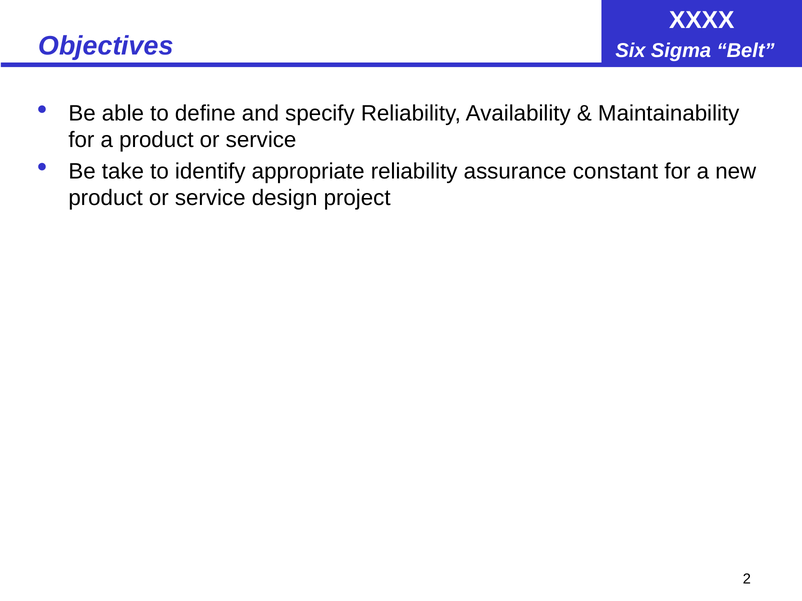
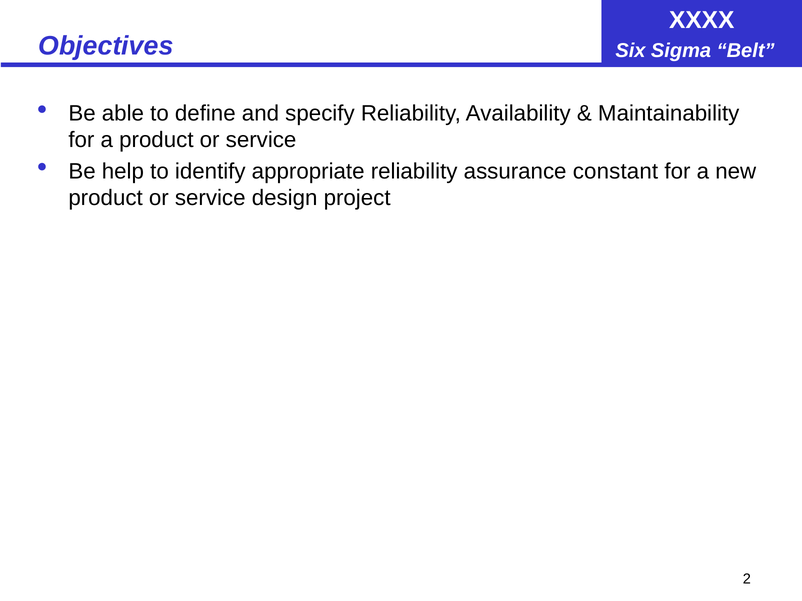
take: take -> help (123, 171)
